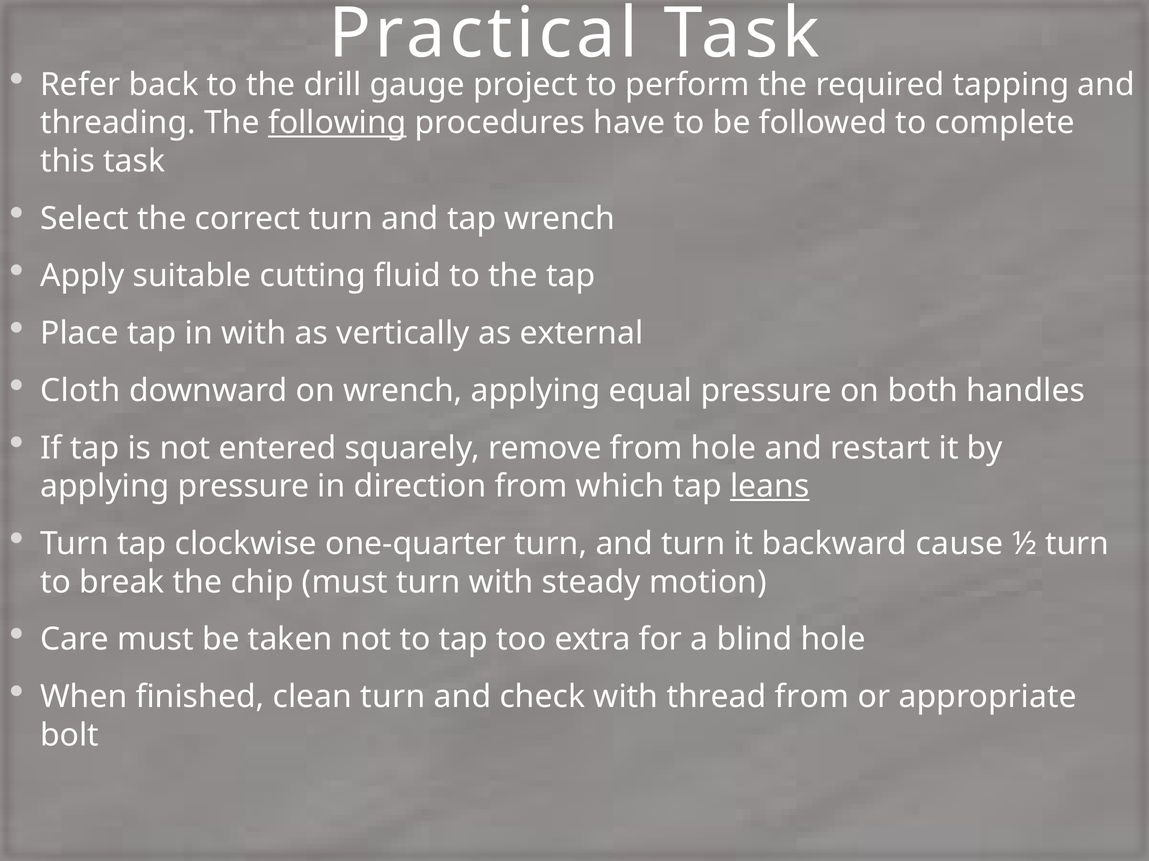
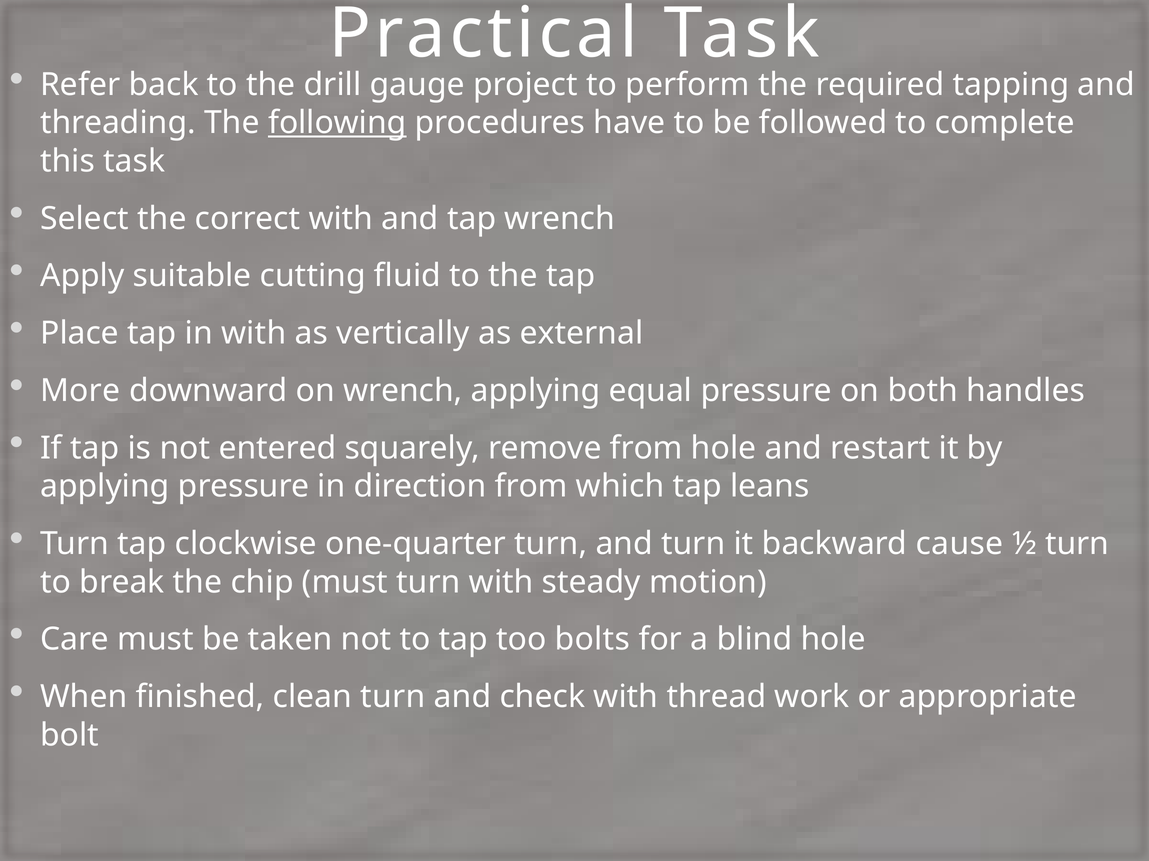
correct turn: turn -> with (341, 219)
Cloth: Cloth -> More (80, 391)
leans underline: present -> none (770, 487)
extra: extra -> bolts (592, 640)
thread from: from -> work (812, 697)
